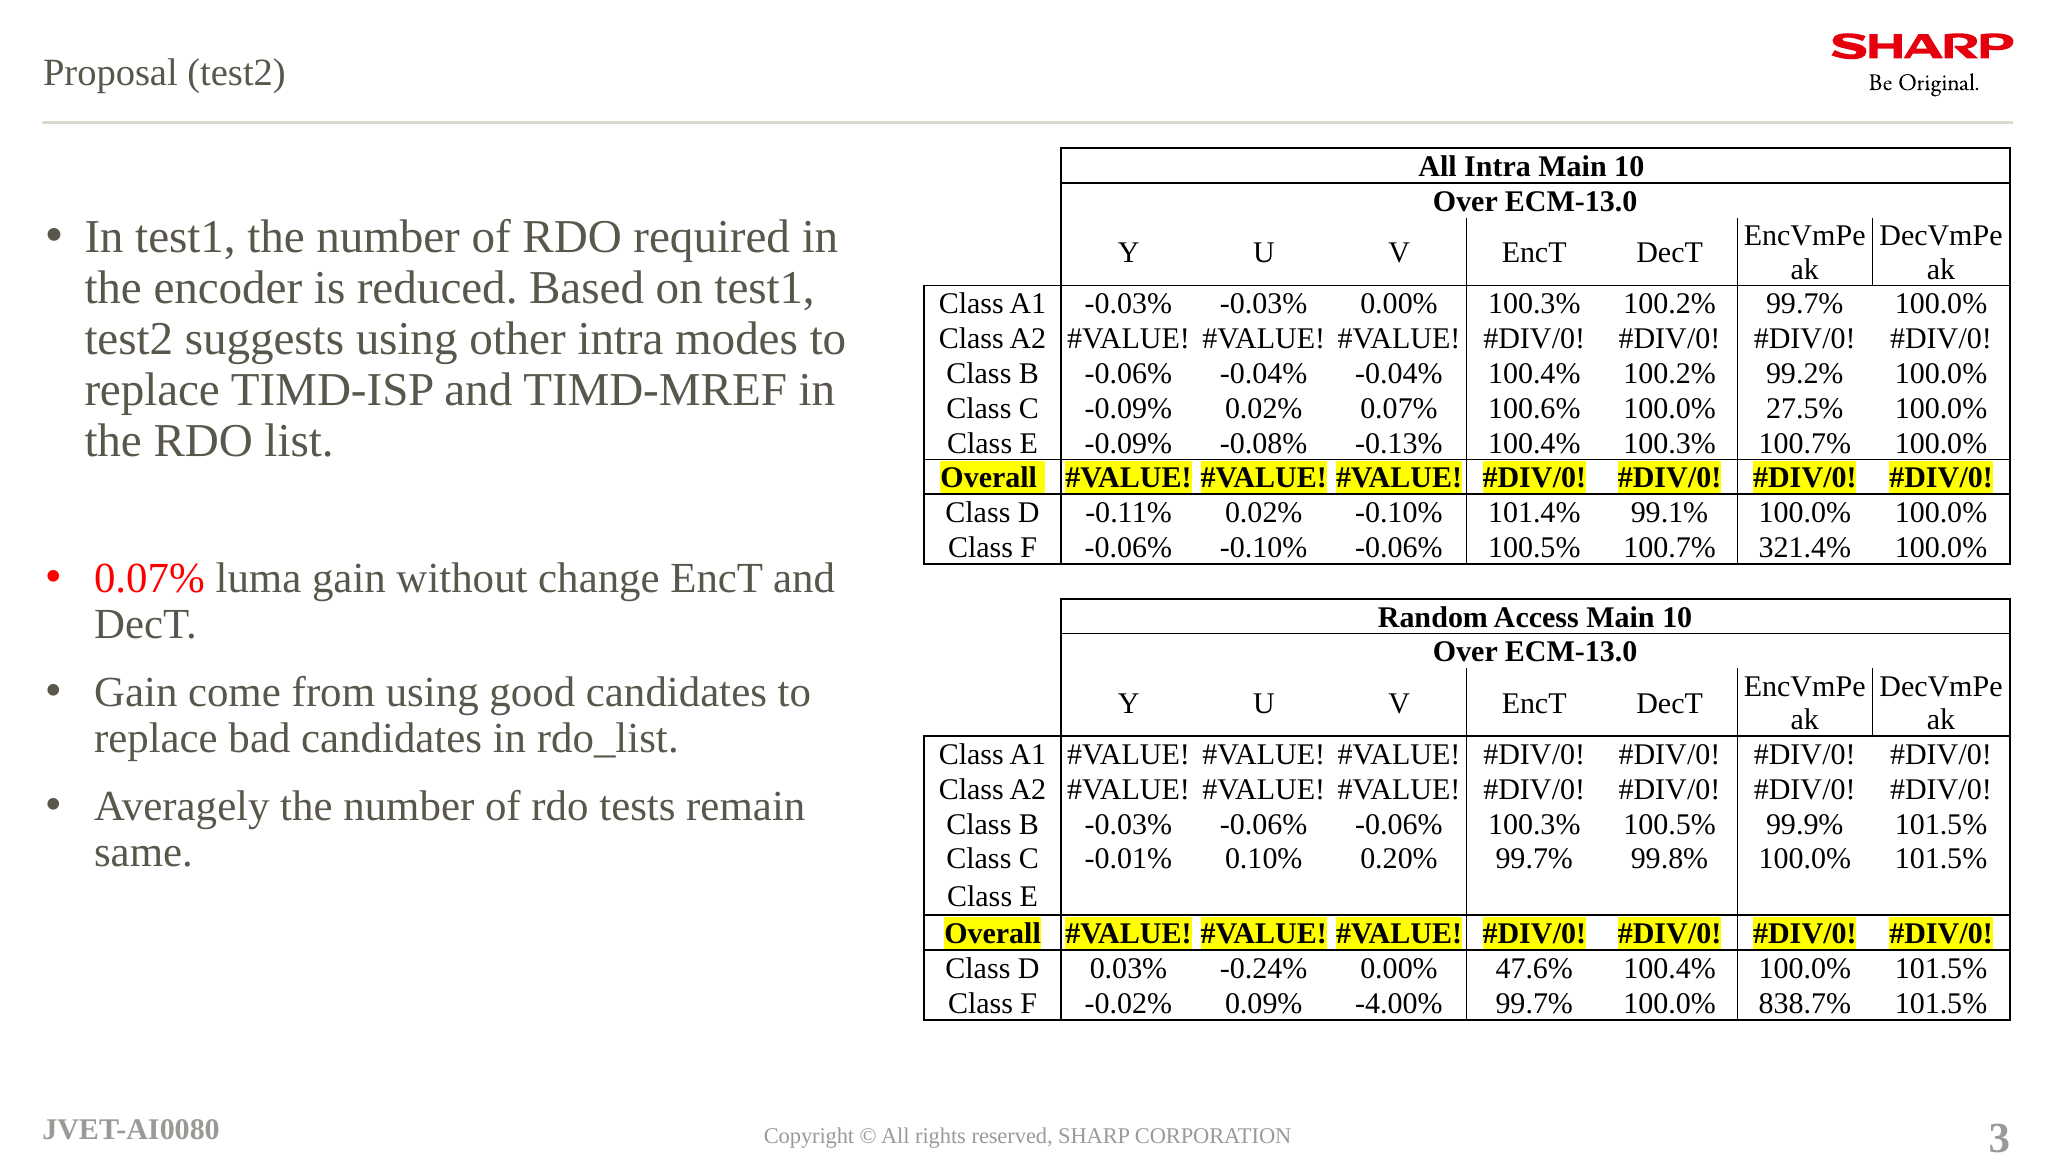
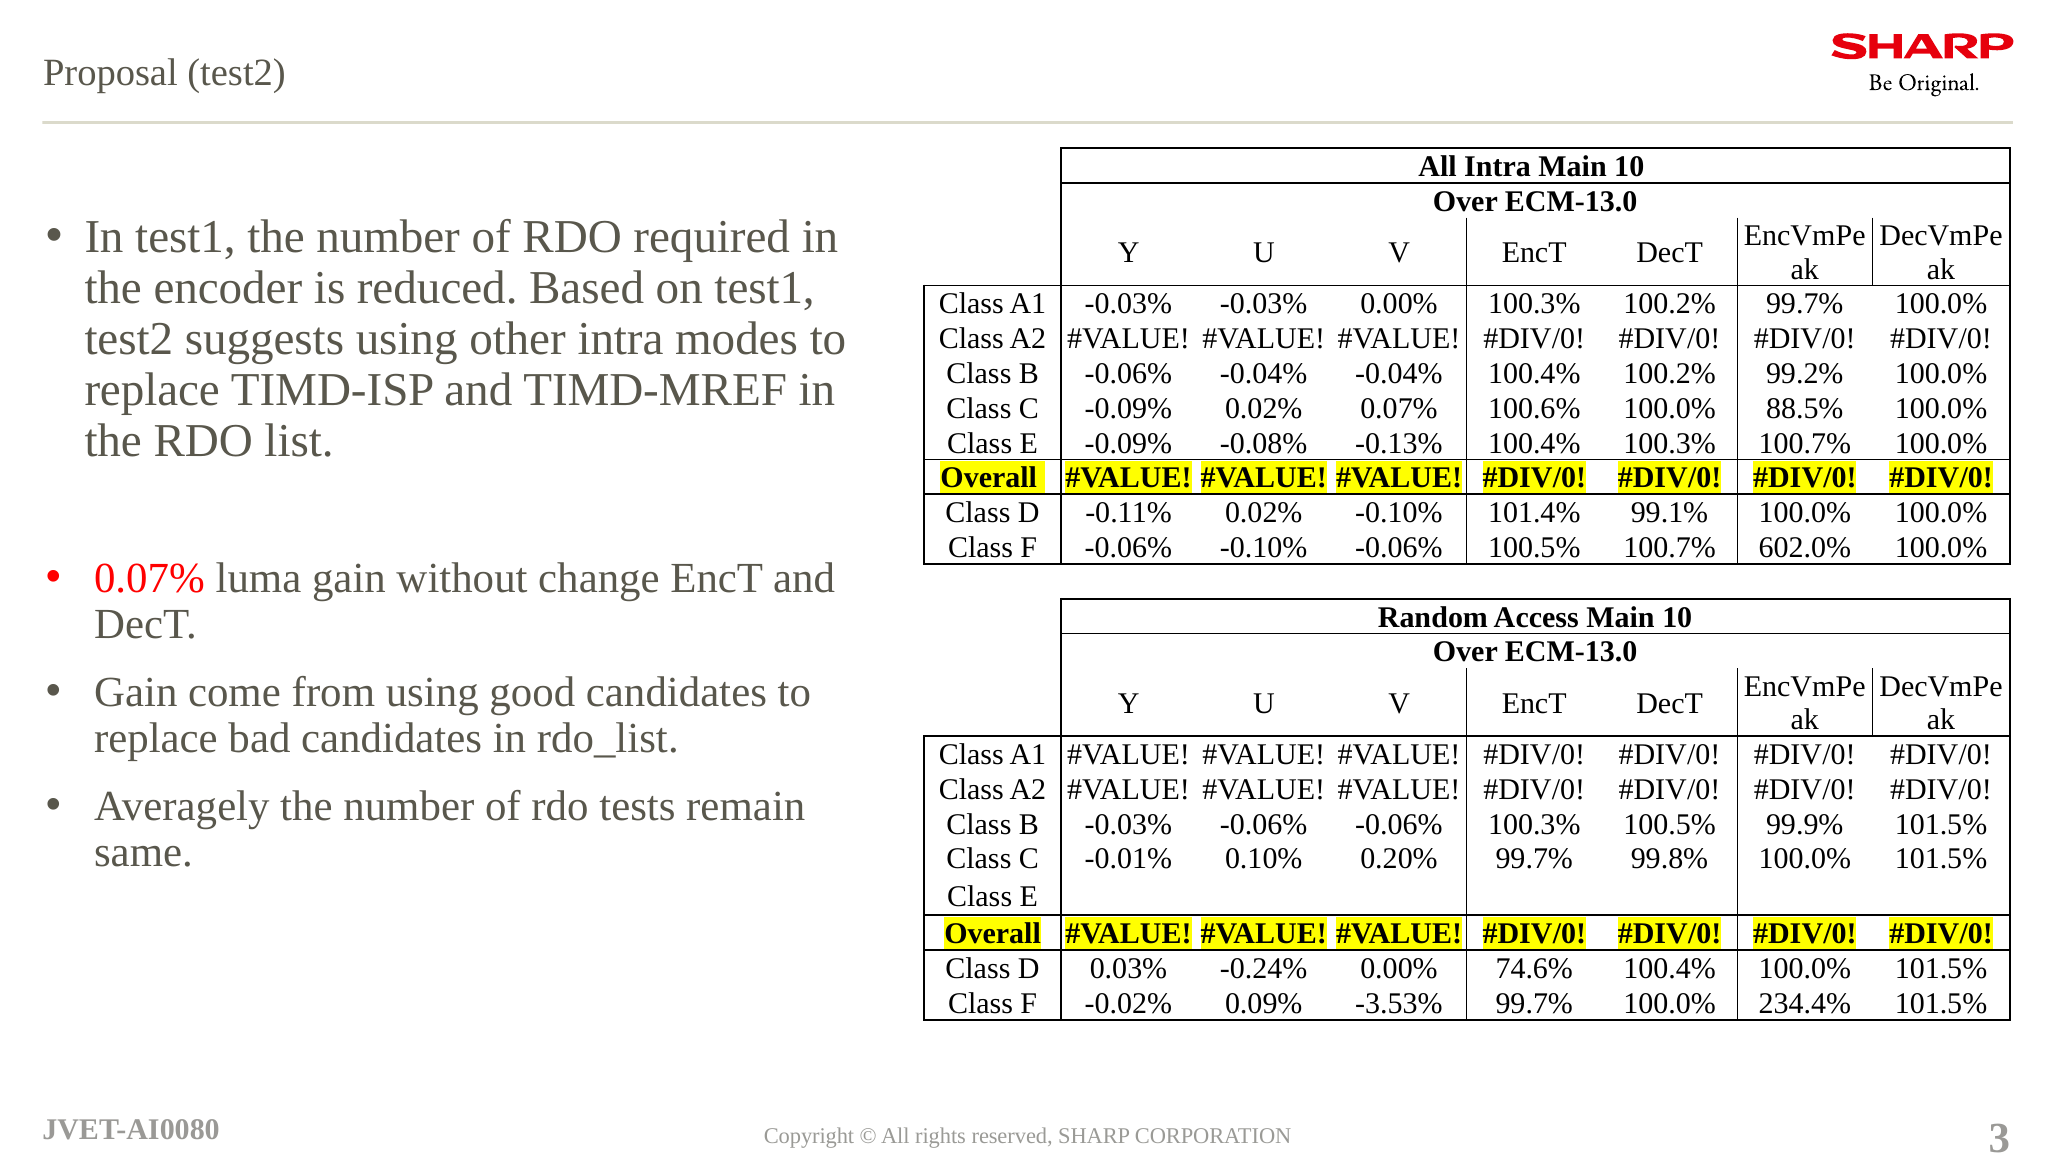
27.5%: 27.5% -> 88.5% (1805, 408)
321.4%: 321.4% -> 602.0% (1805, 547)
47.6%: 47.6% -> 74.6% (1534, 968)
-4.00%: -4.00% -> -3.53% (1399, 1003)
838.7%: 838.7% -> 234.4% (1805, 1003)
